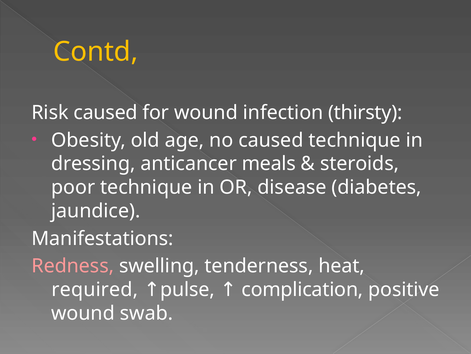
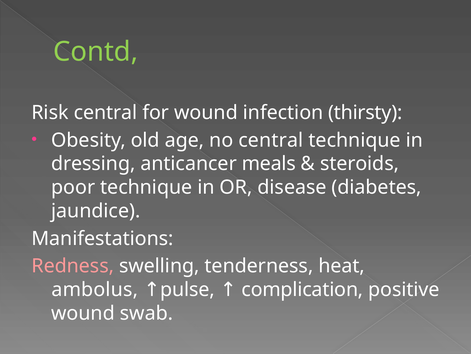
Contd colour: yellow -> light green (96, 52)
Risk caused: caused -> central (105, 112)
no caused: caused -> central (271, 140)
required: required -> ambolus (95, 289)
